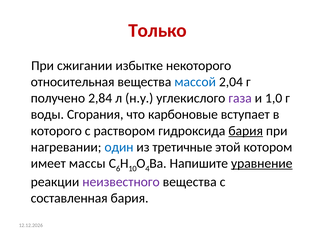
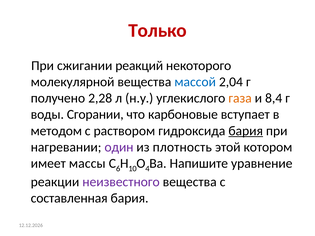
избытке: избытке -> реакций (139, 66)
относительная: относительная -> молекулярной (73, 82)
2,84: 2,84 -> 2,28 (100, 98)
газа colour: purple -> orange (240, 98)
1,0: 1,0 -> 8,4 (274, 98)
Сгорания: Сгорания -> Сгорании (95, 115)
которого: которого -> методом (56, 131)
один colour: blue -> purple (119, 147)
третичные: третичные -> плотность (182, 147)
уравнение underline: present -> none (262, 163)
